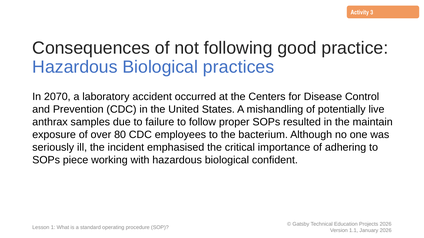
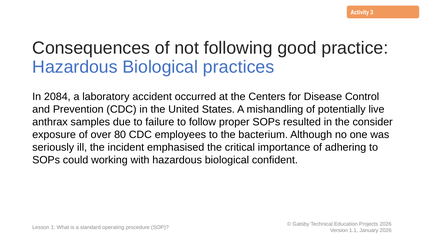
2070: 2070 -> 2084 (57, 97)
maintain: maintain -> consider (373, 122)
piece: piece -> could (76, 160)
